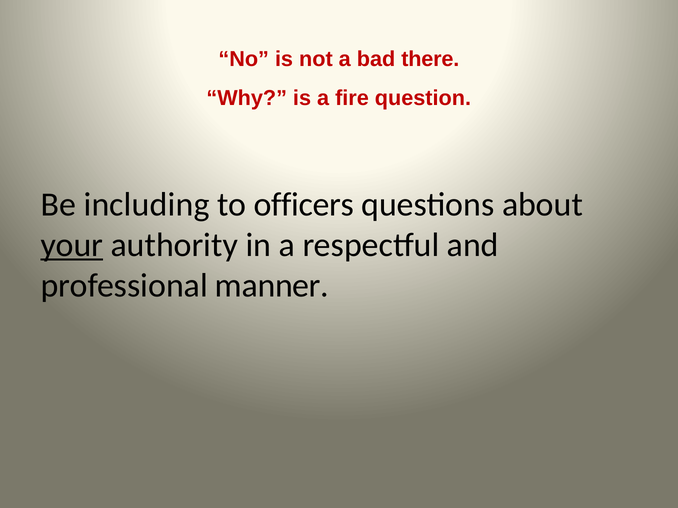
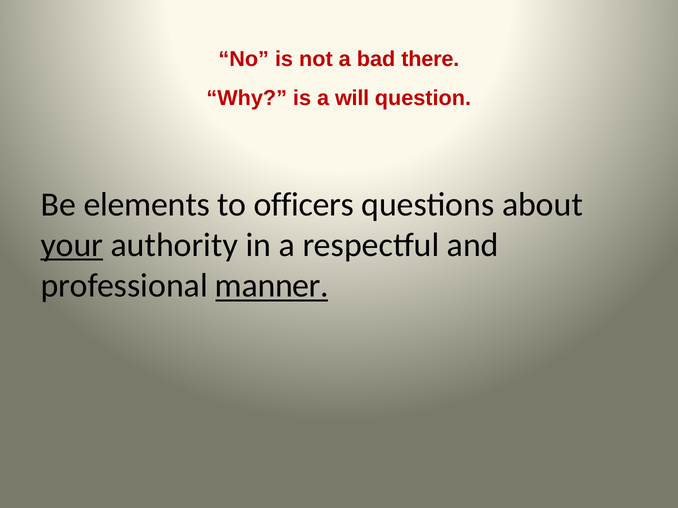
fire: fire -> will (352, 98)
including: including -> elements (147, 205)
manner underline: none -> present (272, 286)
